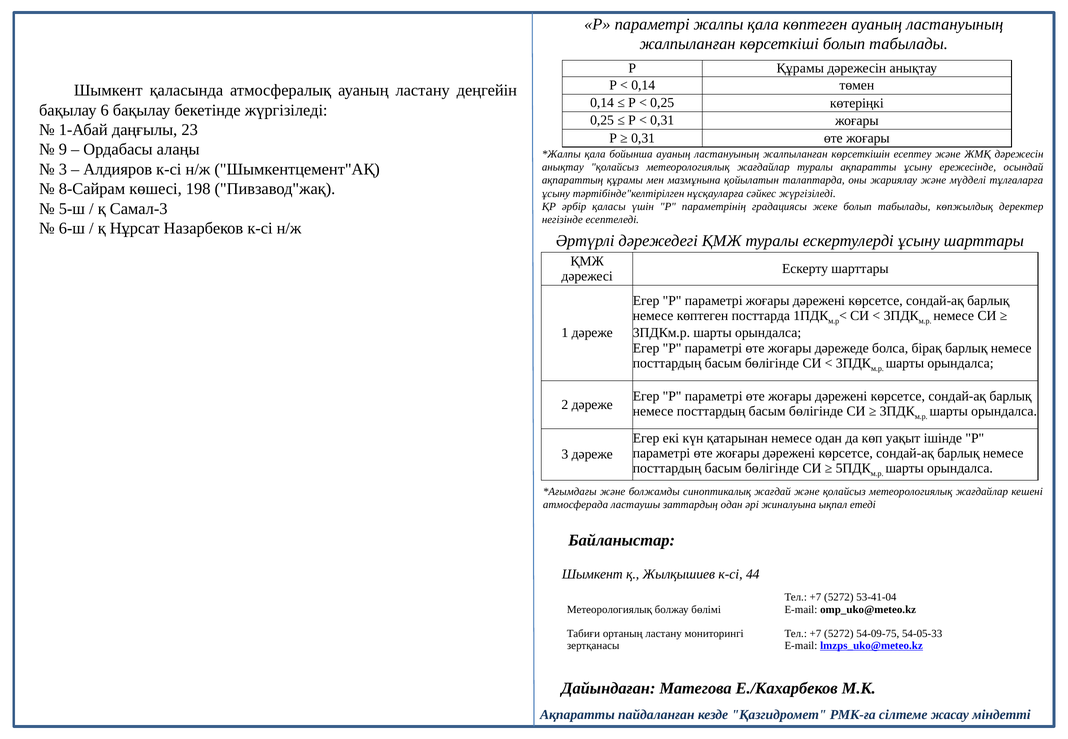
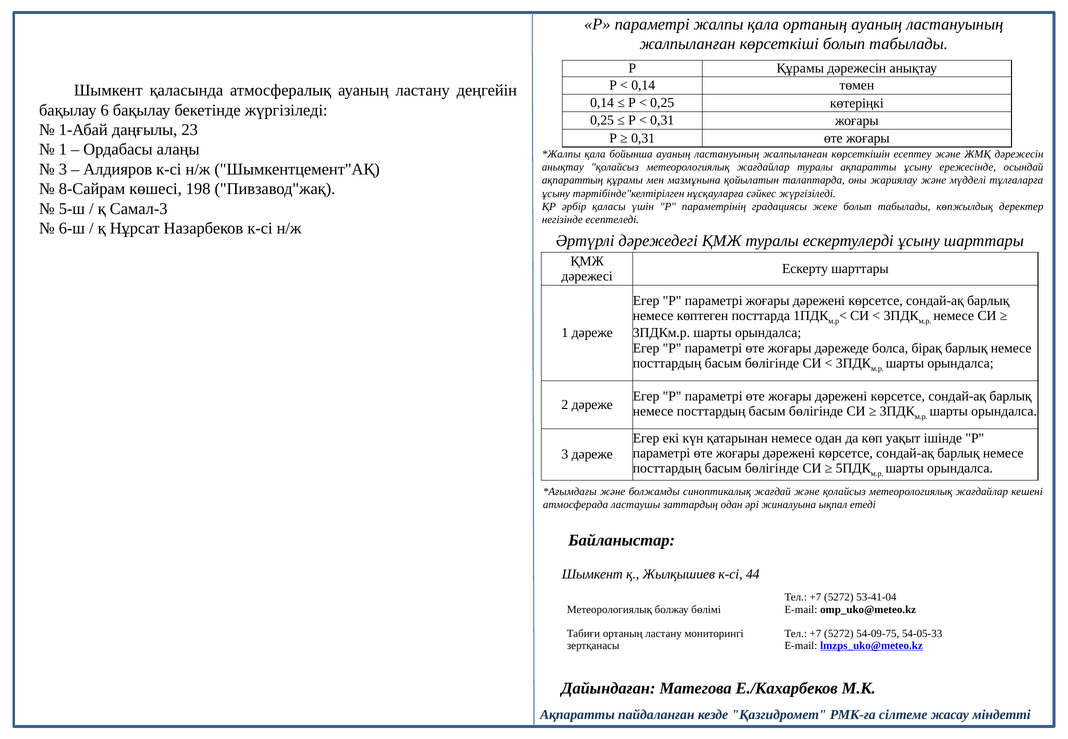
қала көптеген: көптеген -> ортаның (815, 24)
9: 9 -> 1 (63, 150)
